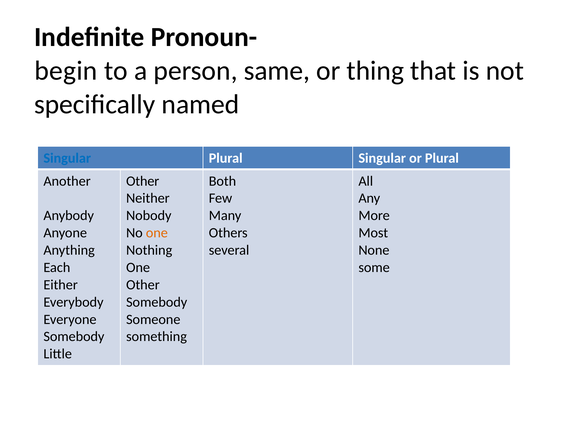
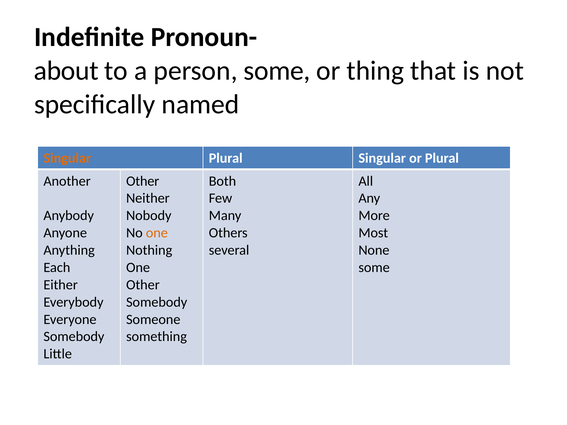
begin: begin -> about (66, 71)
person same: same -> some (277, 71)
Singular colour: blue -> orange (67, 158)
